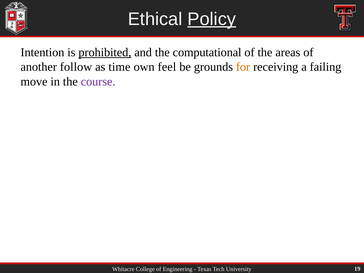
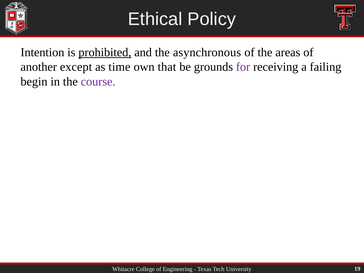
Policy underline: present -> none (212, 19)
computational: computational -> asynchronous (207, 52)
follow: follow -> except (76, 67)
feel: feel -> that (167, 67)
for colour: orange -> purple (243, 67)
move: move -> begin (34, 82)
